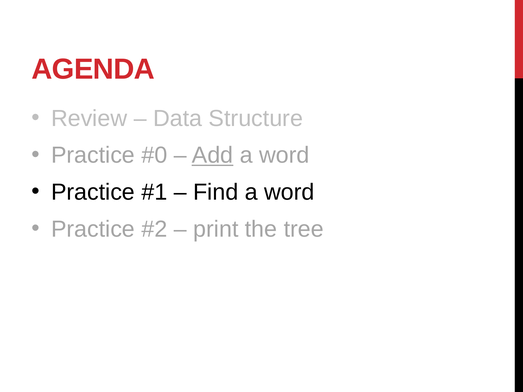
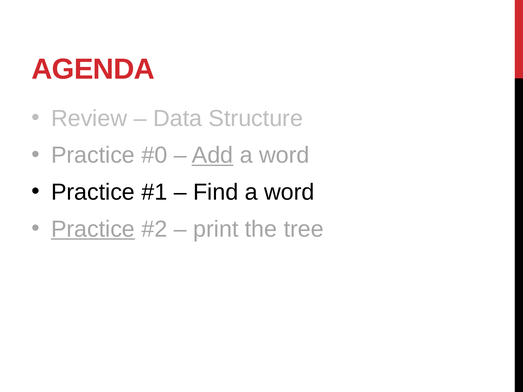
Practice underline: none -> present (93, 229)
